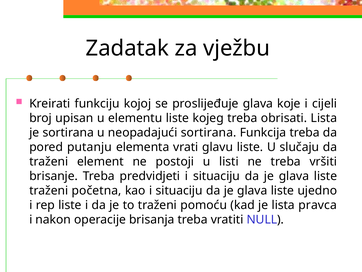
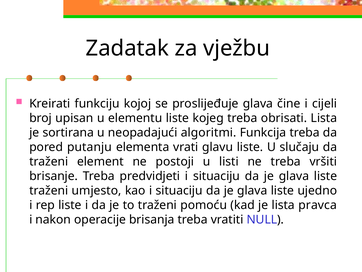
koje: koje -> čine (289, 103)
neopadajući sortirana: sortirana -> algoritmi (209, 132)
početna: početna -> umjesto (97, 190)
